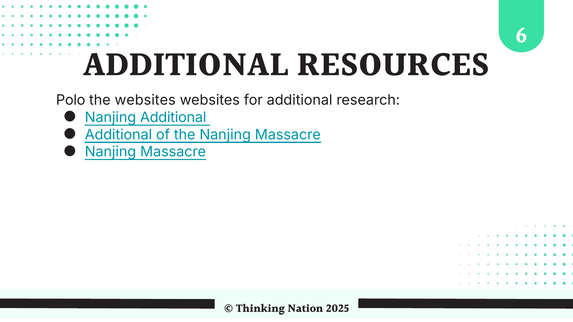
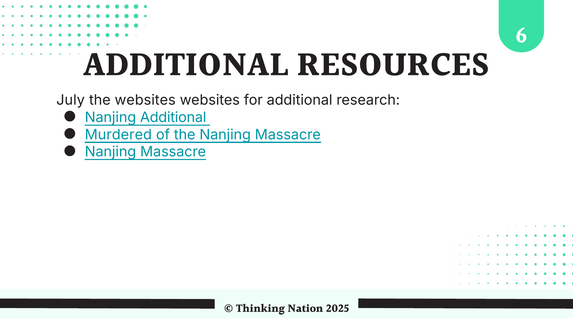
Polo: Polo -> July (71, 100)
Additional: Additional -> Murdered (118, 135)
